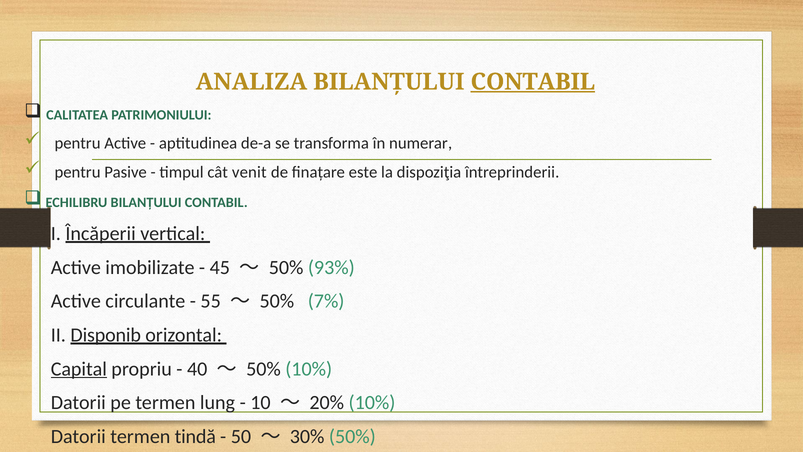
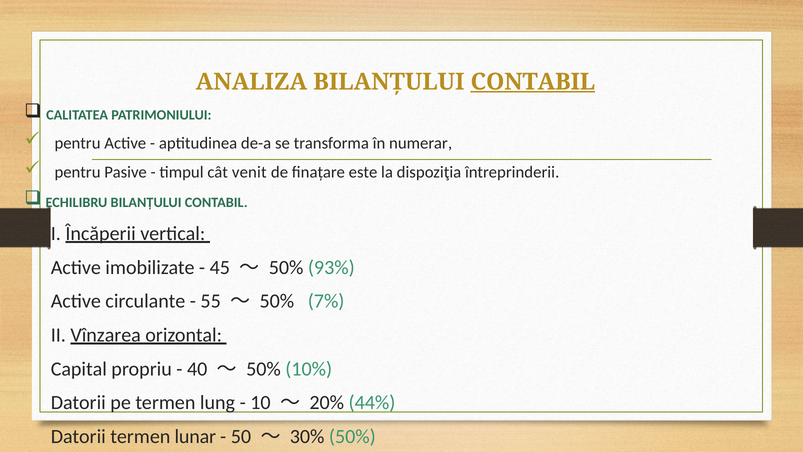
Disponib: Disponib -> Vînzarea (106, 335)
Capital underline: present -> none (79, 369)
20% 10%: 10% -> 44% (372, 402)
tindă: tindă -> lunar (195, 436)
